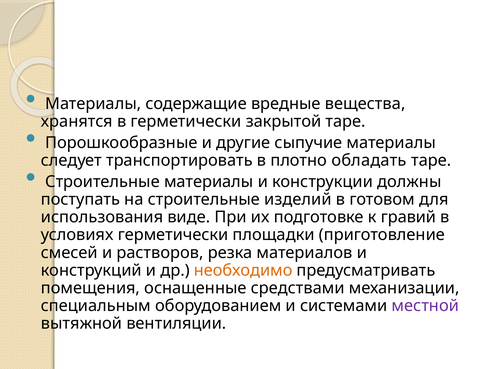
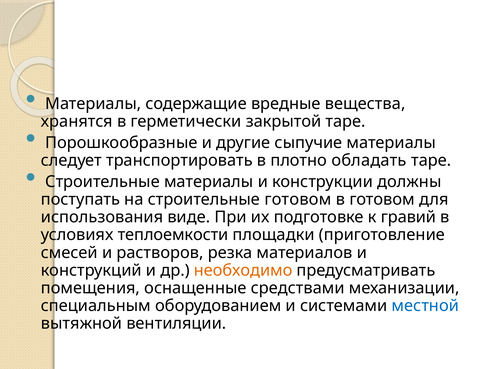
строительные изделий: изделий -> готовом (298, 200)
условиях герметически: герметически -> теплоемкости (173, 235)
местной colour: purple -> blue (425, 306)
